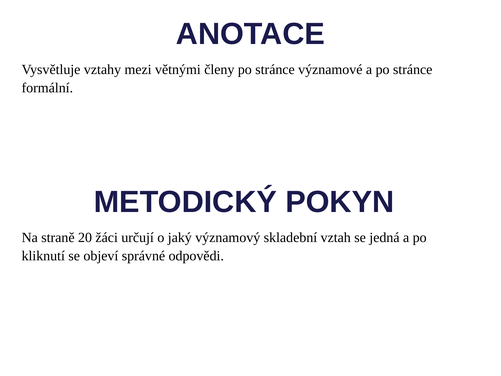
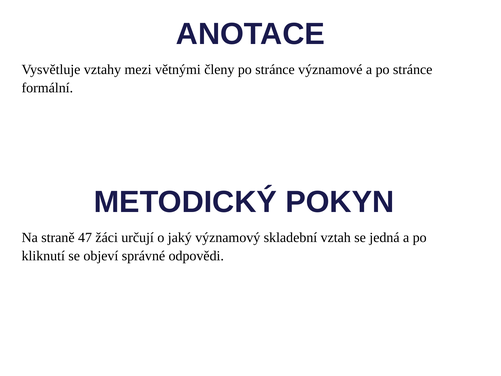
20: 20 -> 47 (85, 237)
